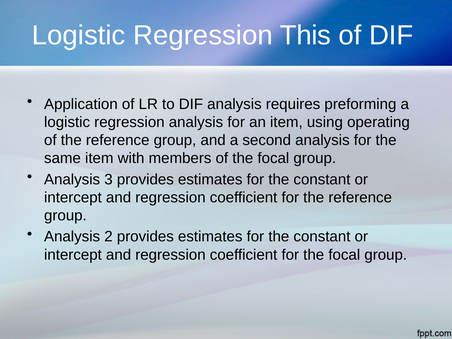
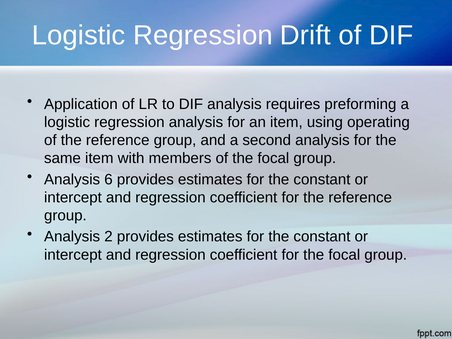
This: This -> Drift (305, 36)
3: 3 -> 6 (109, 179)
